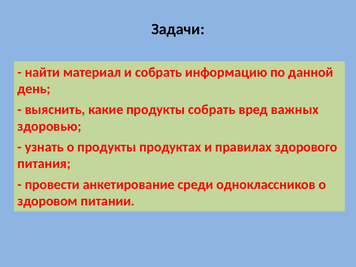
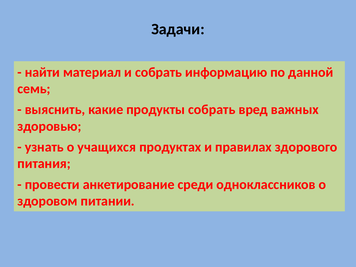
день: день -> семь (34, 89)
о продукты: продукты -> учащихся (107, 147)
